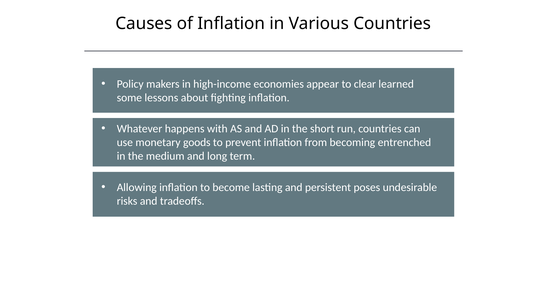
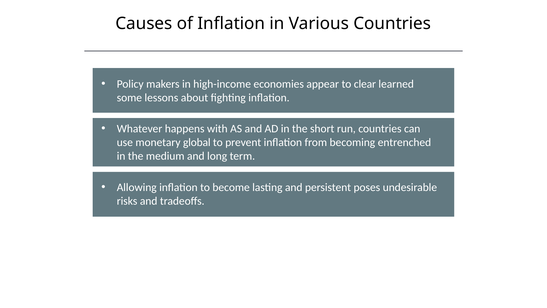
monetary goods: goods -> global (197, 142)
